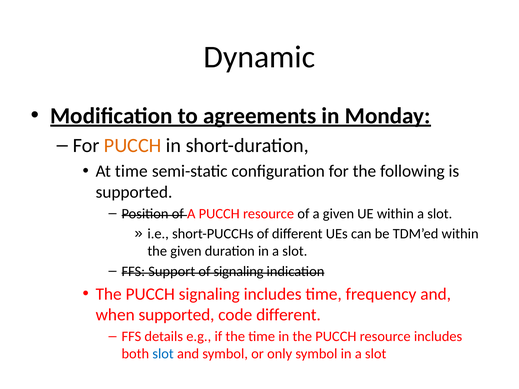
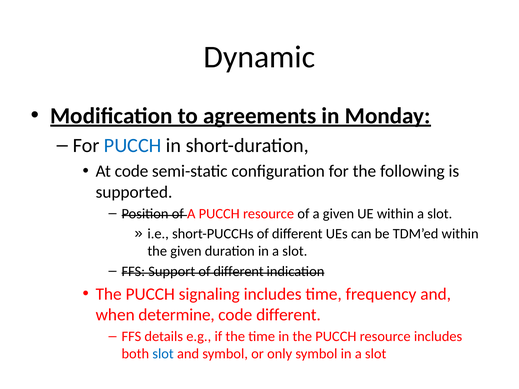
PUCCH colour: orange -> blue (133, 146)
At time: time -> code (132, 171)
Support of signaling: signaling -> different (239, 272)
when supported: supported -> determine (177, 315)
